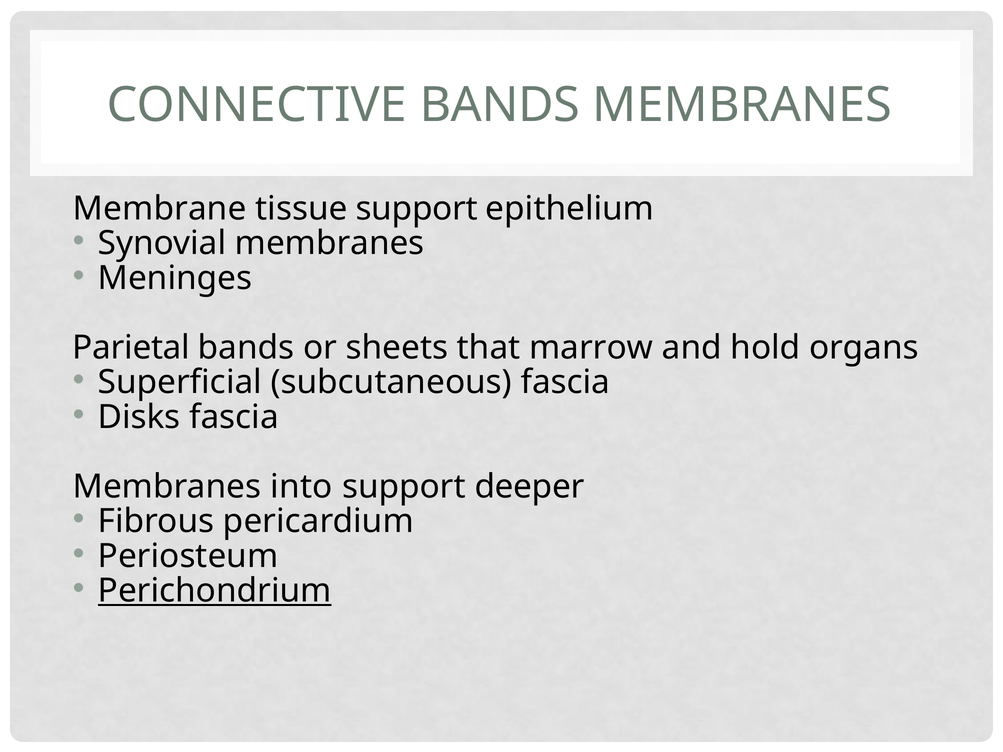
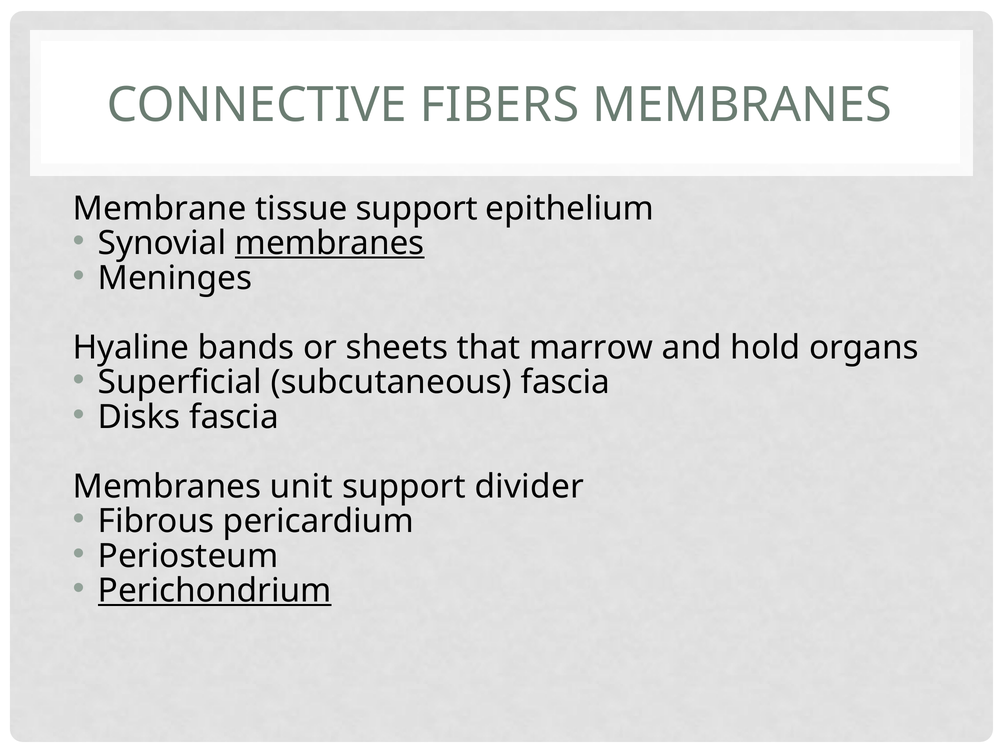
CONNECTIVE BANDS: BANDS -> FIBERS (500, 105)
membranes underline: none -> present (330, 243)
Parietal: Parietal -> Hyaline (131, 348)
into: into -> unit (301, 487)
deeper: deeper -> divider (529, 487)
